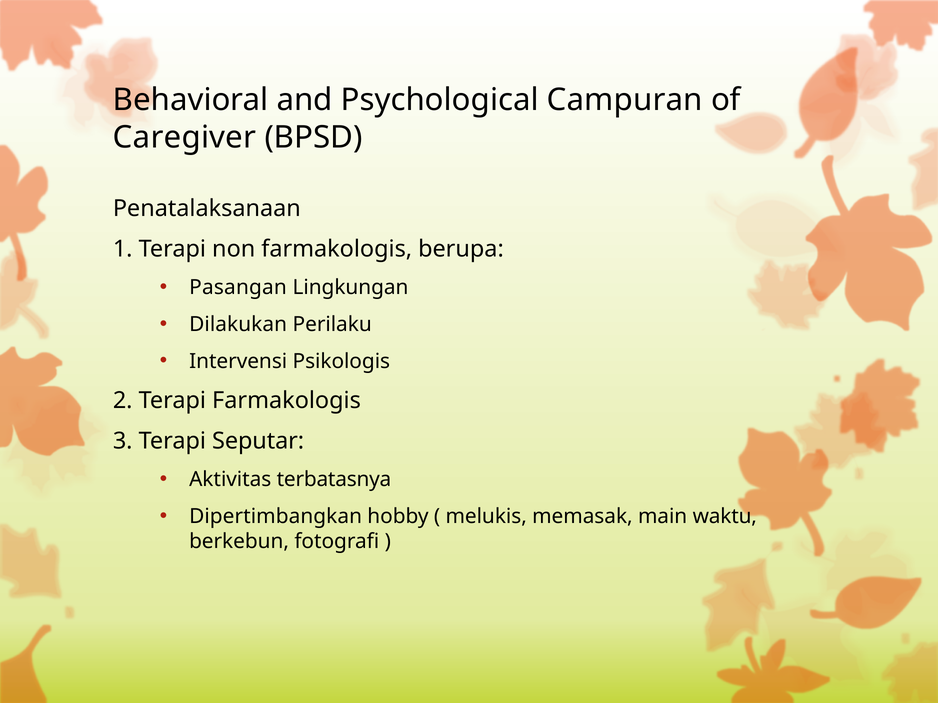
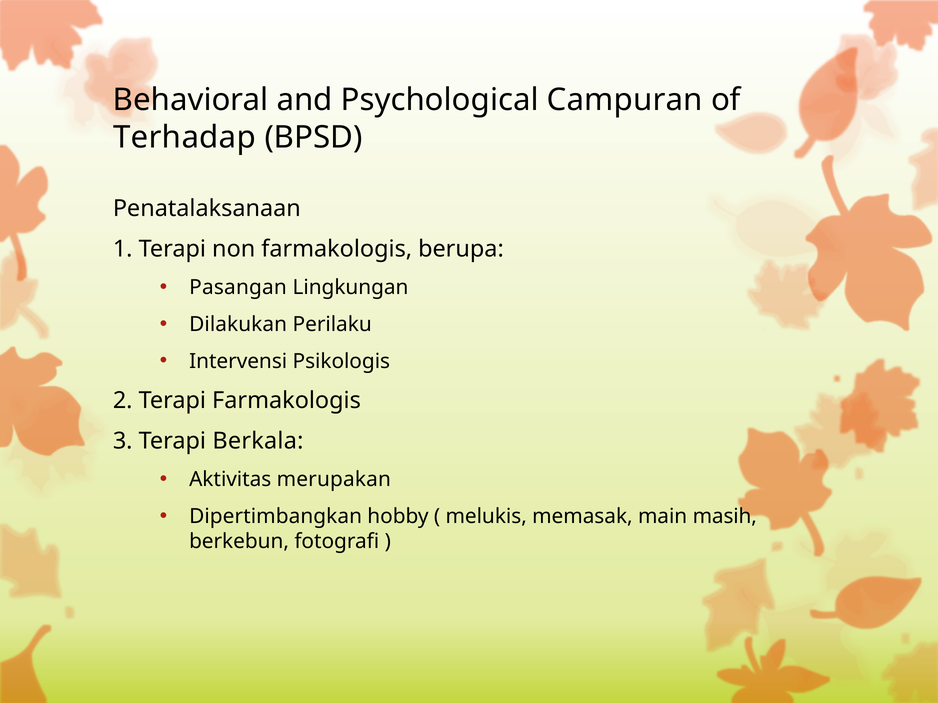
Caregiver: Caregiver -> Terhadap (185, 138)
Seputar: Seputar -> Berkala (258, 441)
terbatasnya: terbatasnya -> merupakan (334, 480)
waktu: waktu -> masih (725, 517)
